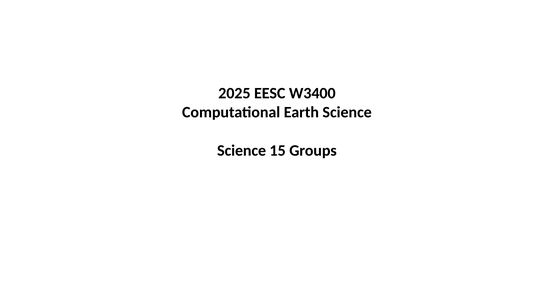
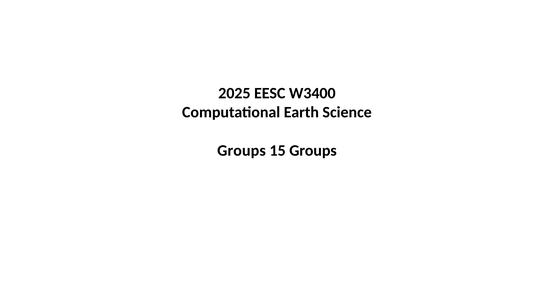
Science: Science -> Groups (241, 151)
